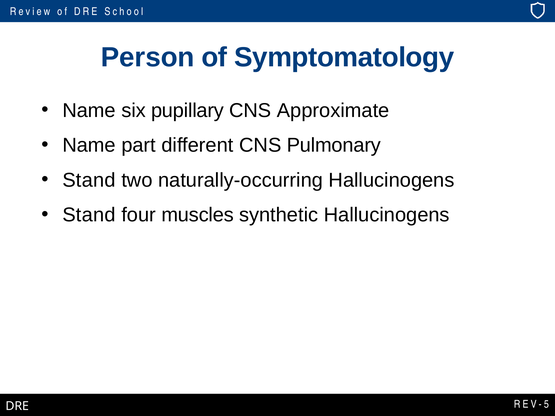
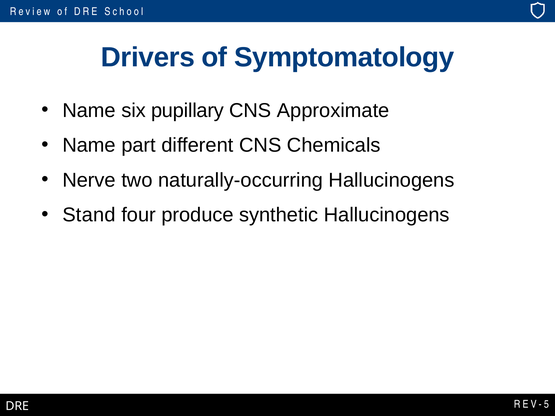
Person: Person -> Drivers (148, 57)
Pulmonary: Pulmonary -> Chemicals (334, 145)
Stand: Stand -> Nerve (89, 180)
muscles: muscles -> produce (198, 215)
